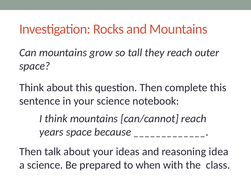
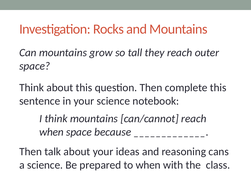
years: years -> when (51, 132)
idea: idea -> cans (219, 152)
